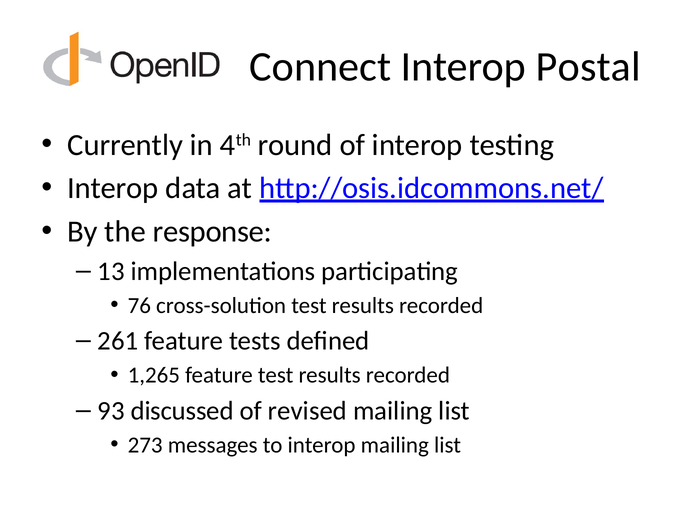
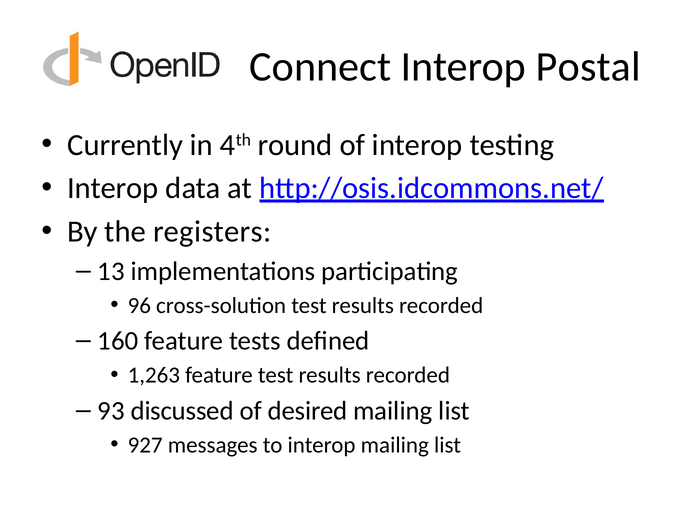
response: response -> registers (212, 231)
76: 76 -> 96 (139, 305)
261: 261 -> 160 (118, 341)
1,265: 1,265 -> 1,263 (154, 375)
revised: revised -> desired (308, 410)
273: 273 -> 927 (145, 445)
